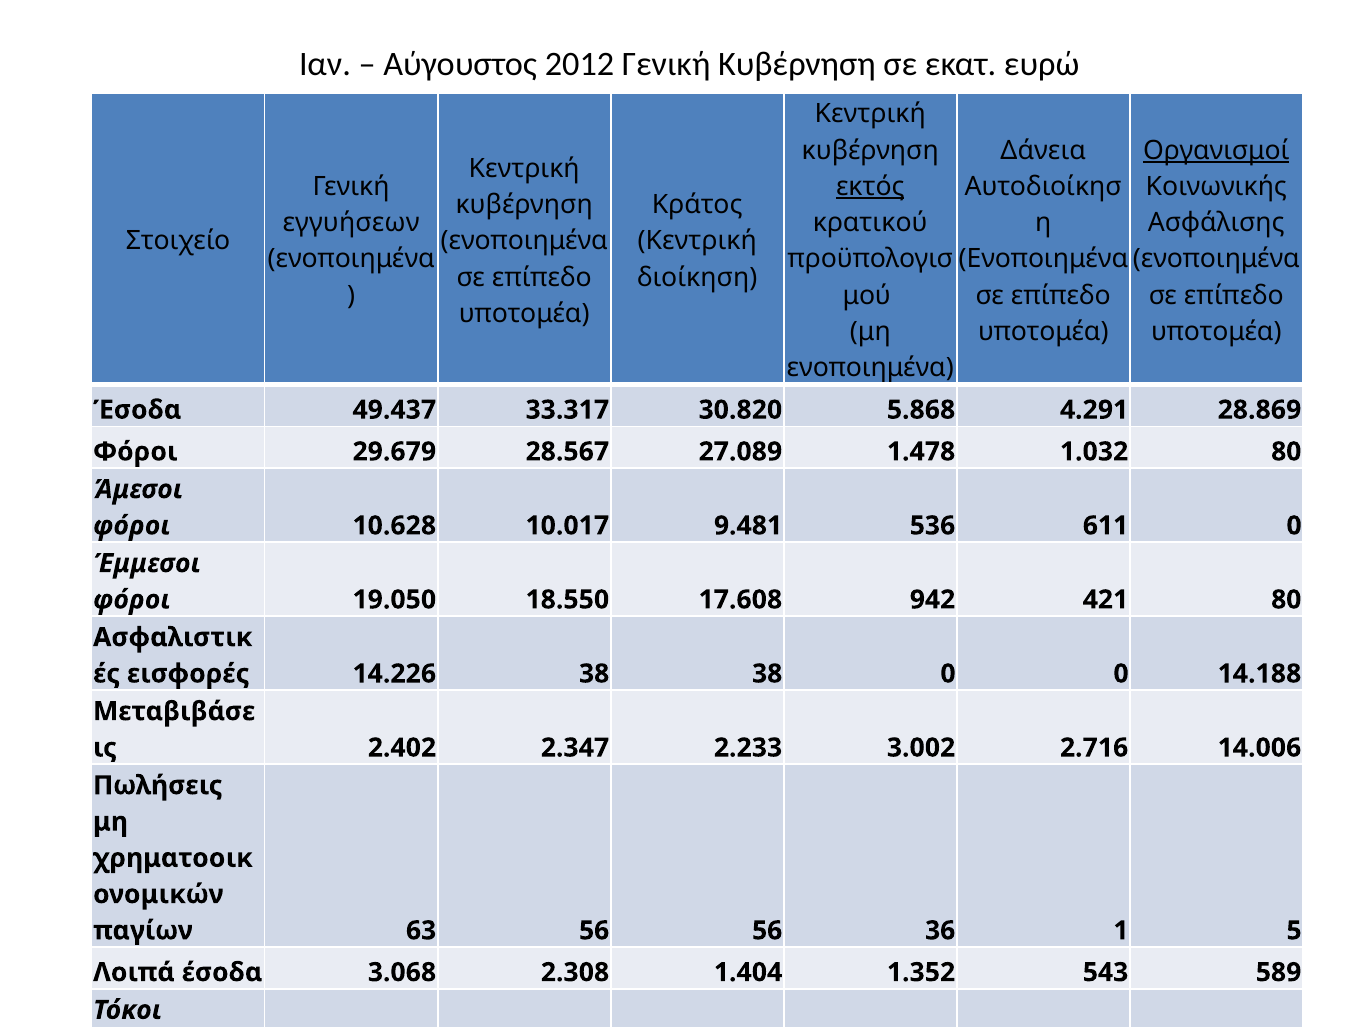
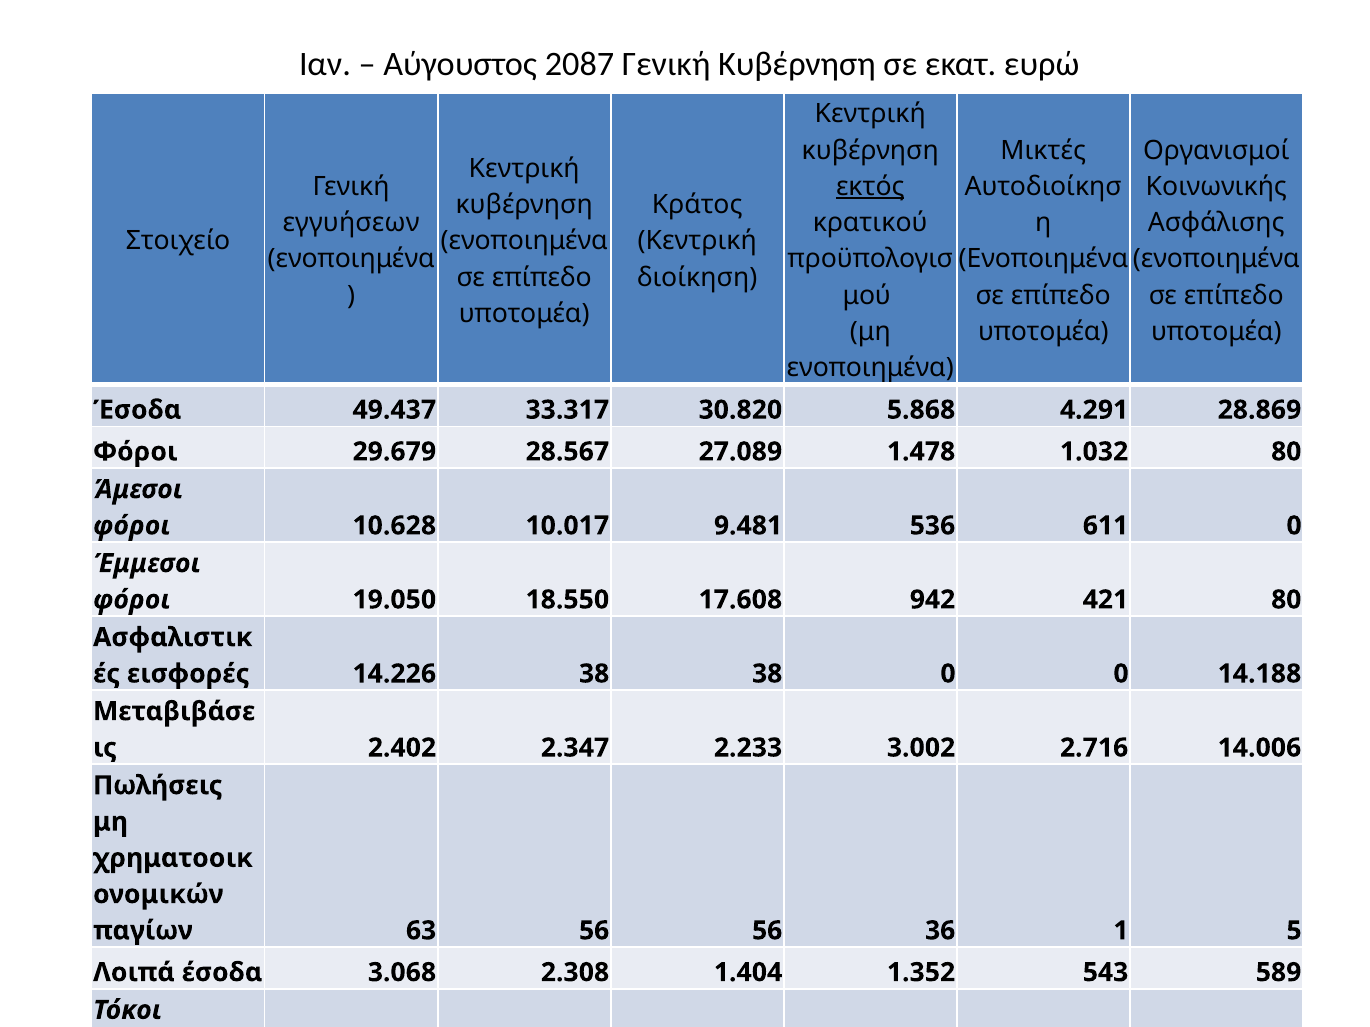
2012: 2012 -> 2087 (580, 64)
Δάνεια: Δάνεια -> Μικτές (1043, 150)
Οργανισμοί underline: present -> none (1216, 150)
